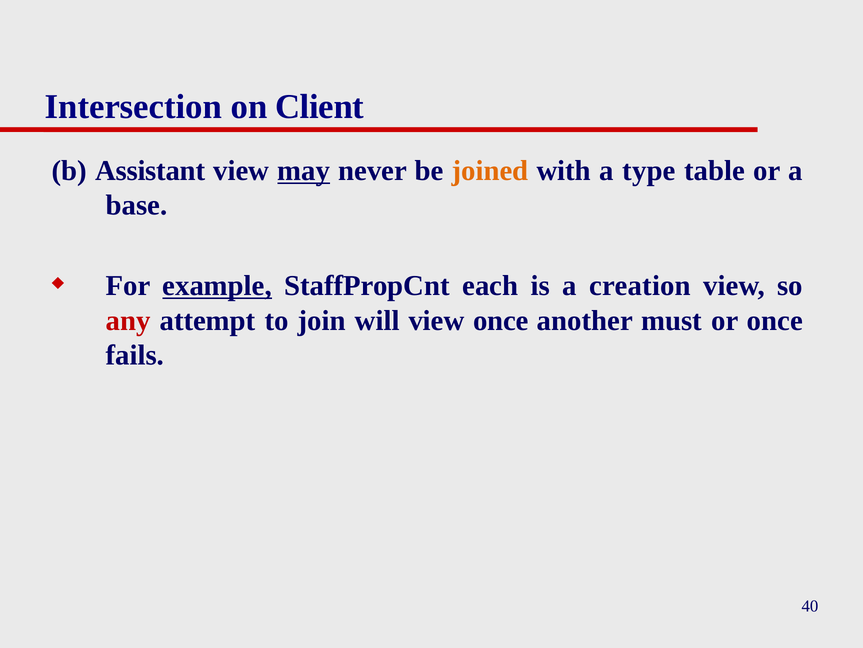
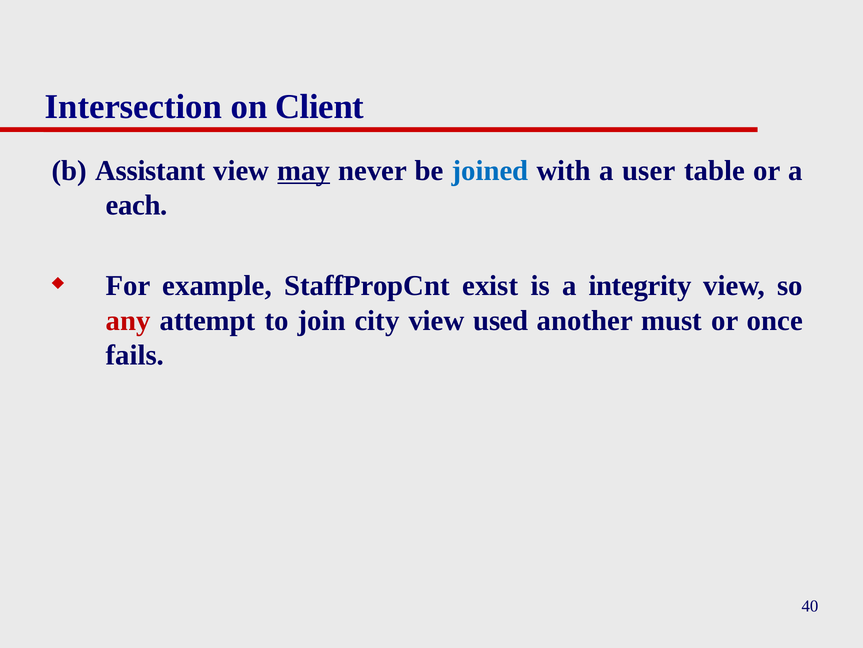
joined colour: orange -> blue (490, 171)
type: type -> user (649, 171)
base: base -> each (137, 205)
example underline: present -> none (217, 286)
each: each -> exist (490, 286)
creation: creation -> integrity (640, 286)
will: will -> city (377, 320)
view once: once -> used (501, 320)
